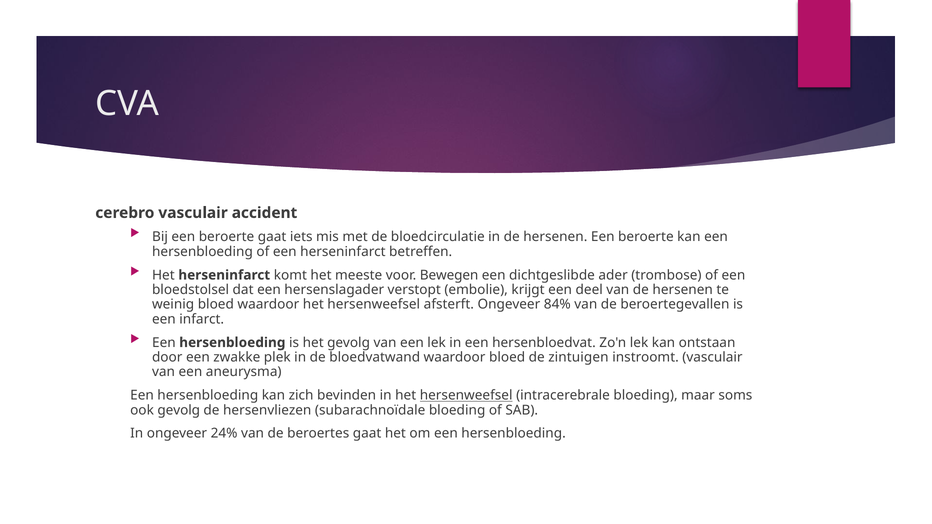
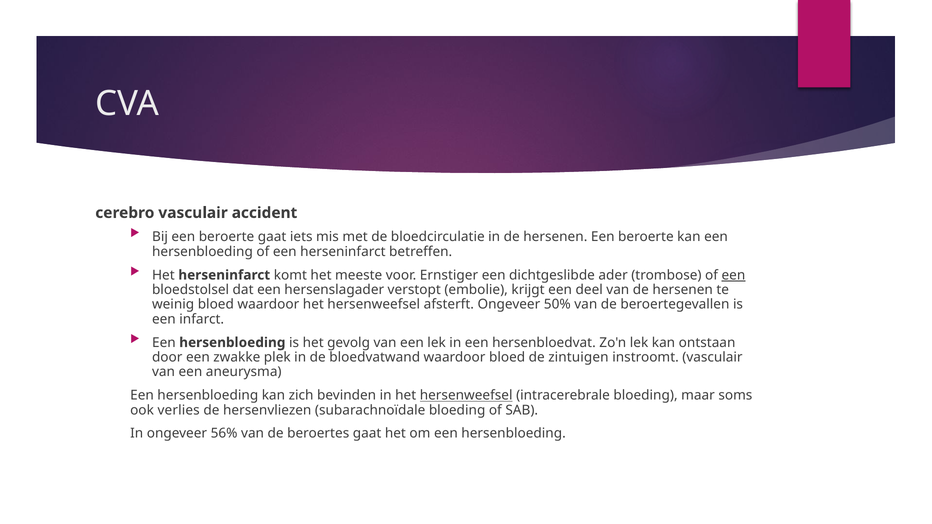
Bewegen: Bewegen -> Ernstiger (449, 275)
een underline: none -> present (733, 275)
84%: 84% -> 50% (557, 305)
ook gevolg: gevolg -> verlies (179, 410)
24%: 24% -> 56% (224, 434)
